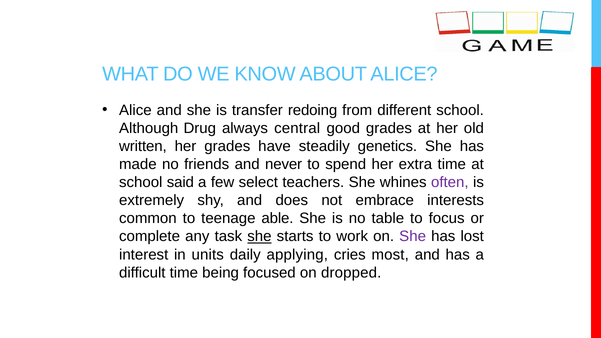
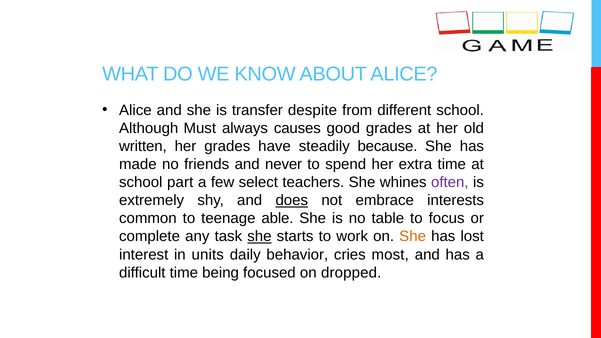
redoing: redoing -> despite (312, 110)
Drug: Drug -> Must (200, 128)
central: central -> causes (297, 128)
genetics: genetics -> because (387, 146)
said: said -> part (180, 182)
does underline: none -> present (292, 201)
She colour: purple -> orange (413, 237)
applying: applying -> behavior (297, 255)
